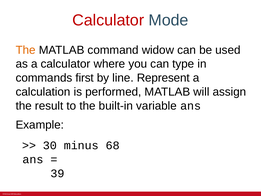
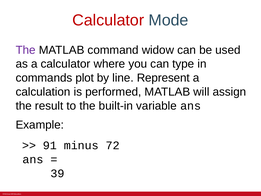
The colour: orange -> purple (26, 50)
first: first -> plot (85, 78)
30: 30 -> 91 (50, 145)
68: 68 -> 72 (113, 145)
